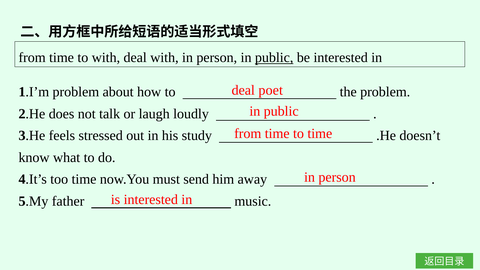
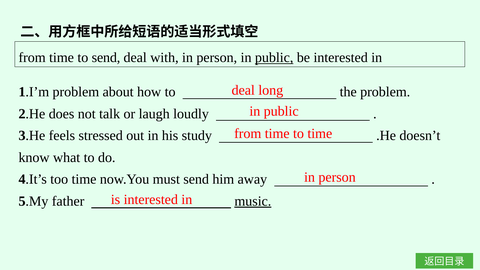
to with: with -> send (106, 58)
poet: poet -> long (271, 90)
music underline: none -> present (253, 201)
